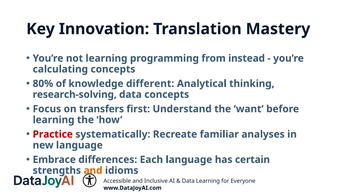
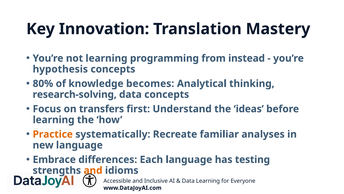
calculating: calculating -> hypothesis (60, 69)
different: different -> becomes (150, 83)
want: want -> ideas (249, 109)
Practice colour: red -> orange (53, 134)
certain: certain -> testing (252, 159)
